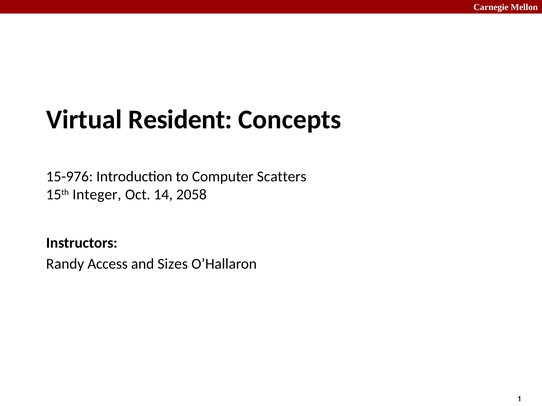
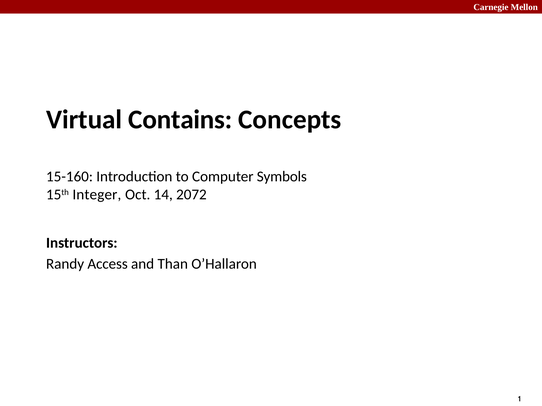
Resident: Resident -> Contains (180, 120)
15-976: 15-976 -> 15-160 (69, 177)
Scatters: Scatters -> Symbols (282, 177)
2058: 2058 -> 2072 (191, 195)
Sizes: Sizes -> Than (173, 264)
